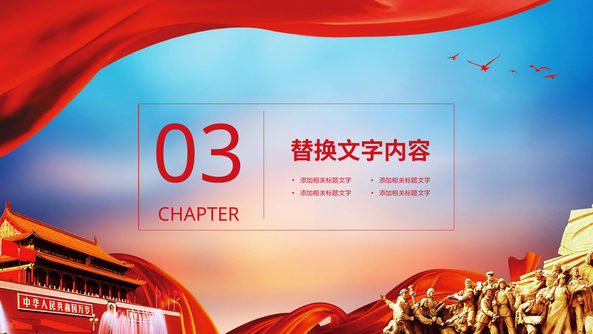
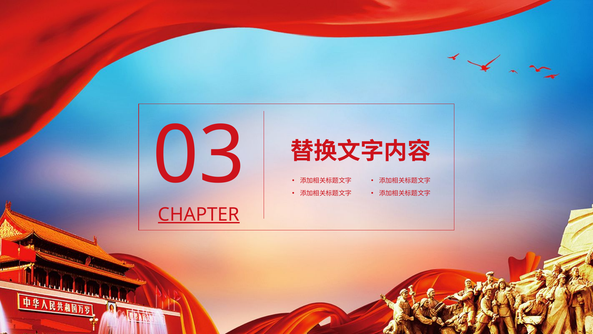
CHAPTER underline: none -> present (199, 214)
